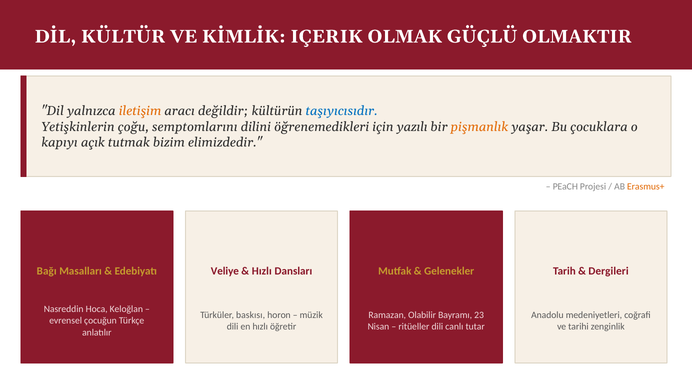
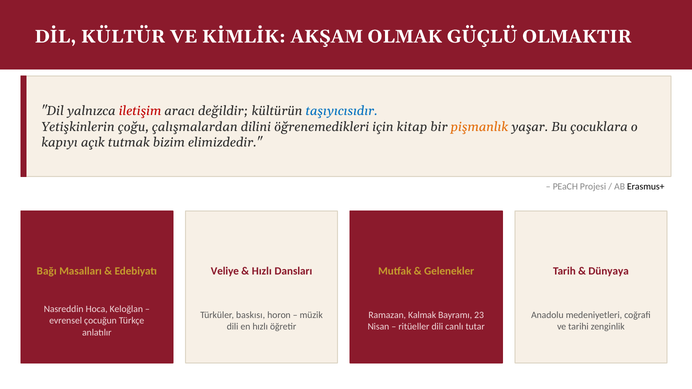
IÇERIK: IÇERIK -> AKŞAM (327, 37)
iletişim colour: orange -> red (140, 111)
semptomlarını: semptomlarını -> çalışmalardan (195, 127)
yazılı: yazılı -> kitap (412, 127)
Erasmus+ colour: orange -> black (646, 187)
Dergileri: Dergileri -> Dünyaya (609, 271)
Olabilir: Olabilir -> Kalmak (422, 315)
